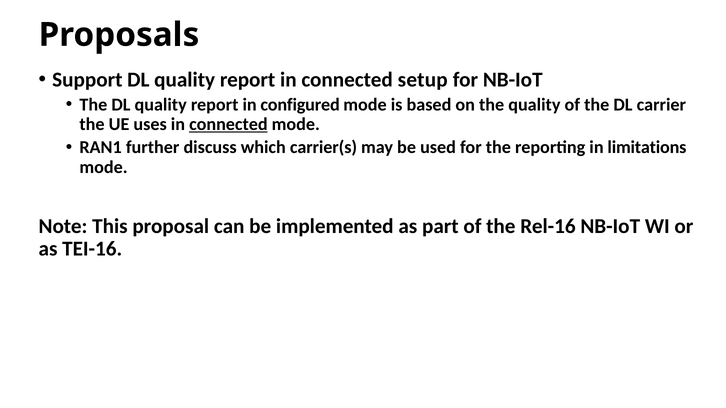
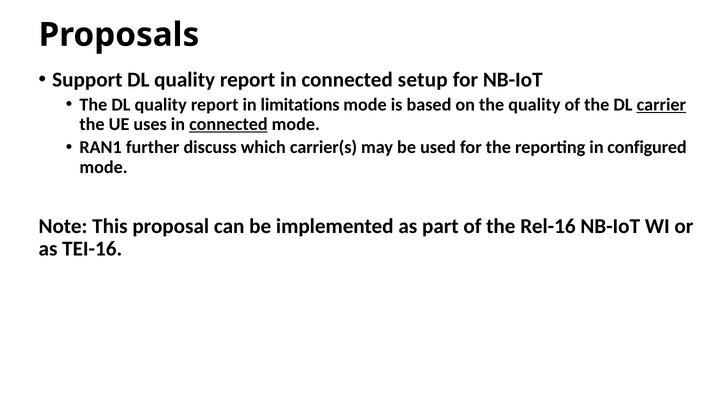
configured: configured -> limitations (300, 105)
carrier underline: none -> present (661, 105)
limitations: limitations -> configured (647, 148)
